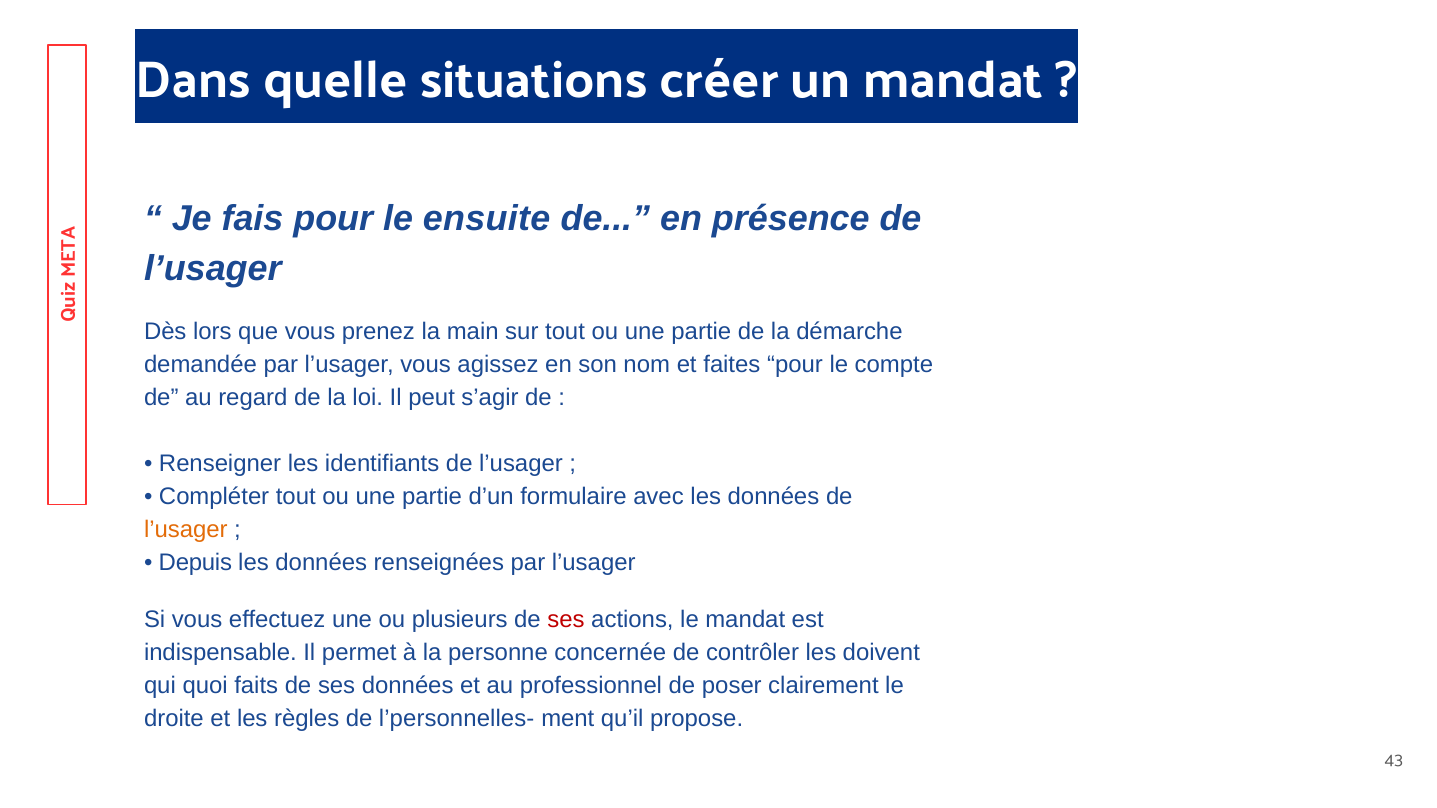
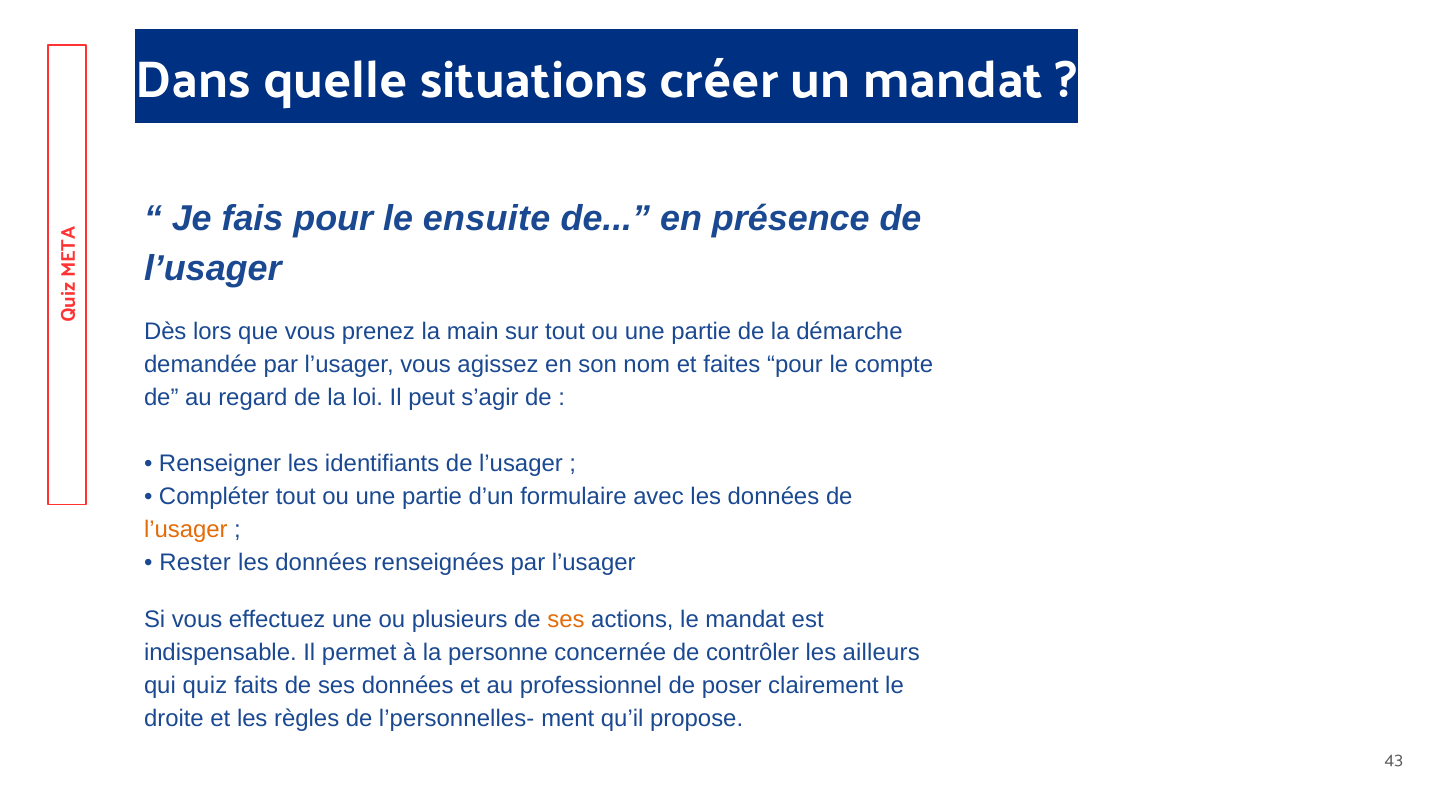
Depuis: Depuis -> Rester (195, 563)
ses colour: red -> orange (566, 620)
doivent: doivent -> ailleurs (881, 653)
quoi: quoi -> quiz (205, 686)
